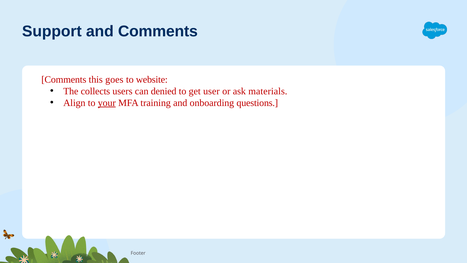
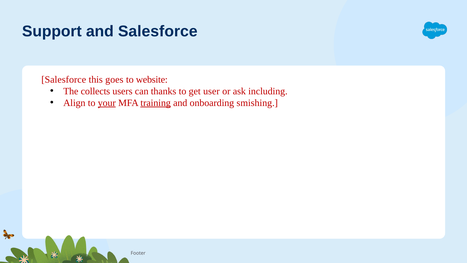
and Comments: Comments -> Salesforce (158, 31)
Comments: Comments -> Salesforce (64, 79)
denied: denied -> thanks (164, 91)
materials: materials -> including (268, 91)
training underline: none -> present (156, 103)
questions: questions -> smishing (257, 103)
